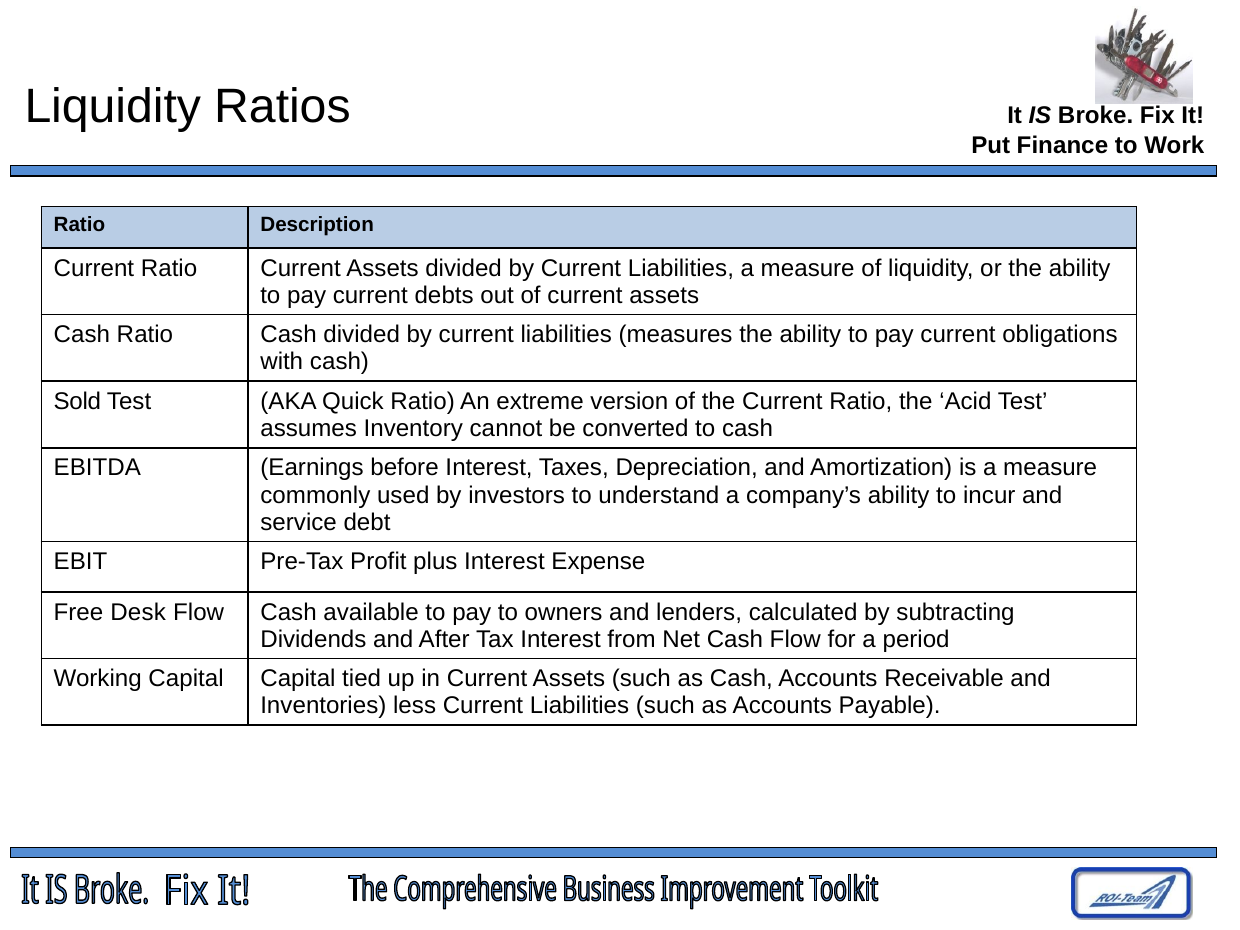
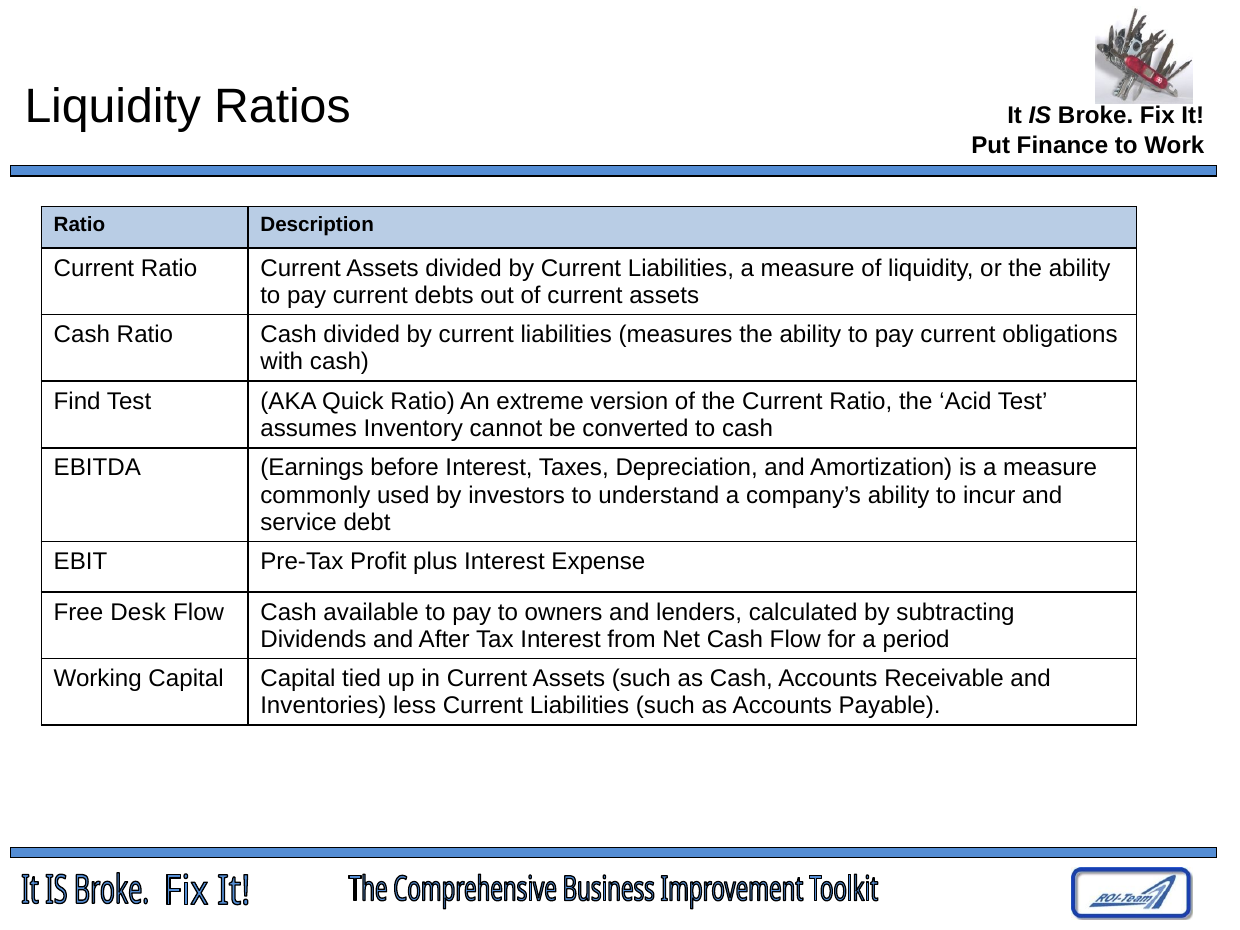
Sold: Sold -> Find (77, 401)
